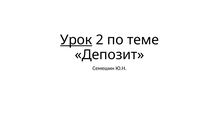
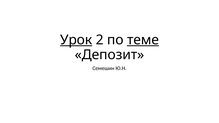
теме underline: none -> present (143, 40)
